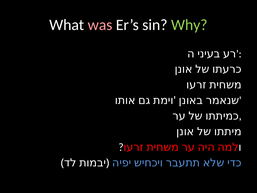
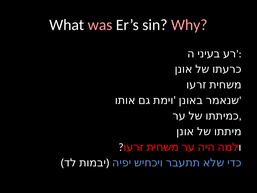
Why colour: light green -> pink (189, 25)
